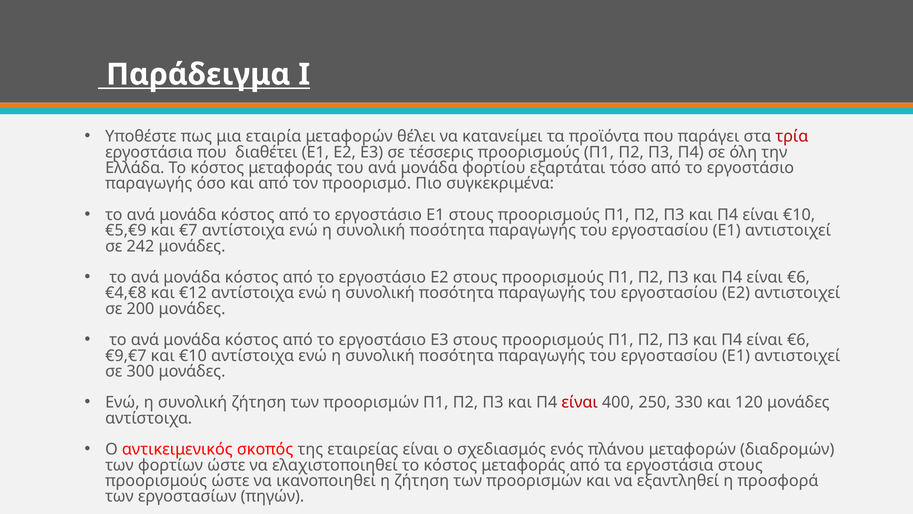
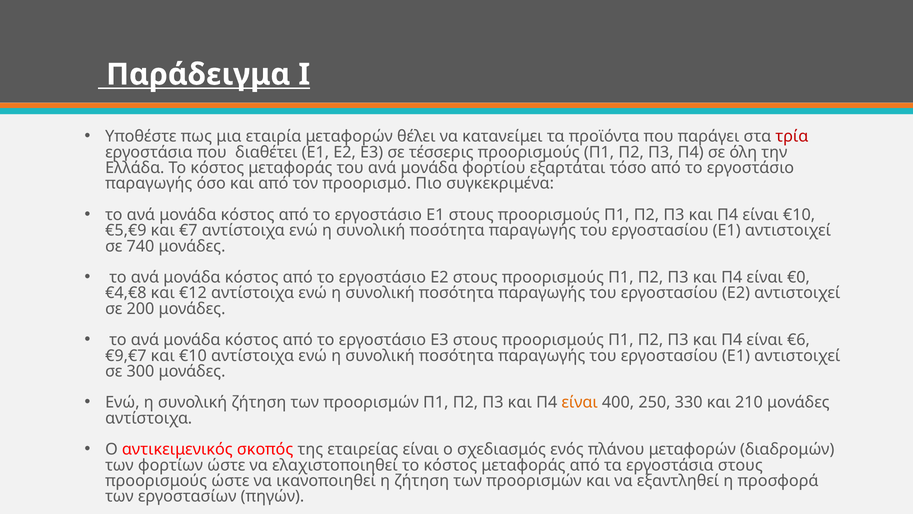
242: 242 -> 740 (140, 246)
€6: €6 -> €0 (798, 277)
είναι colour: red -> orange (580, 402)
120: 120 -> 210 (749, 402)
